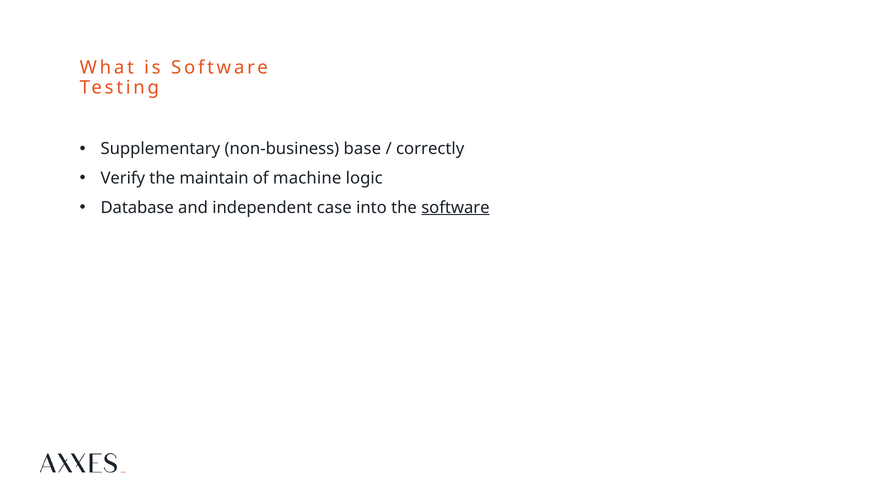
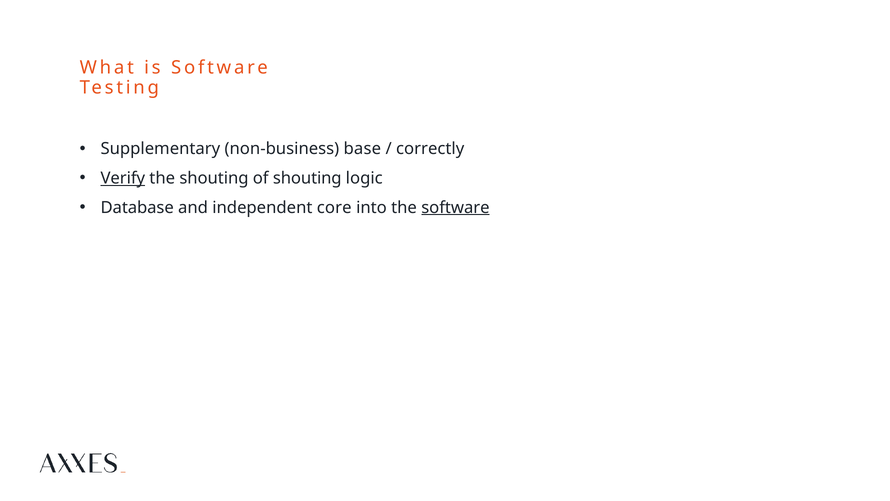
Verify underline: none -> present (123, 178)
the maintain: maintain -> shouting (214, 178)
of machine: machine -> shouting (307, 178)
case: case -> core (334, 207)
